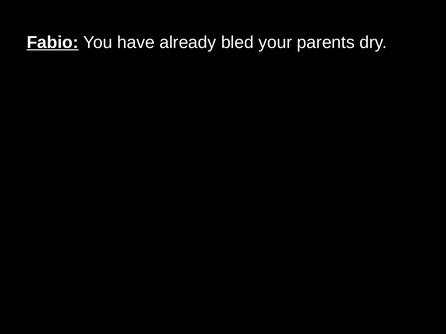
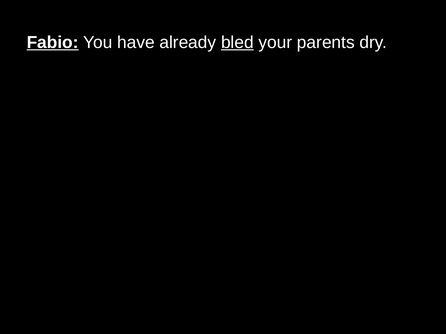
bled underline: none -> present (237, 42)
